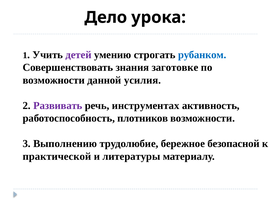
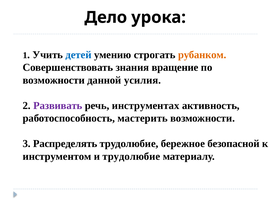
детей colour: purple -> blue (79, 55)
рубанком colour: blue -> orange (202, 55)
заготовке: заготовке -> вращение (175, 67)
плотников: плотников -> мастерить (143, 118)
Выполнению: Выполнению -> Распределять (65, 143)
практической: практической -> инструментом (57, 156)
и литературы: литературы -> трудолюбие (131, 156)
